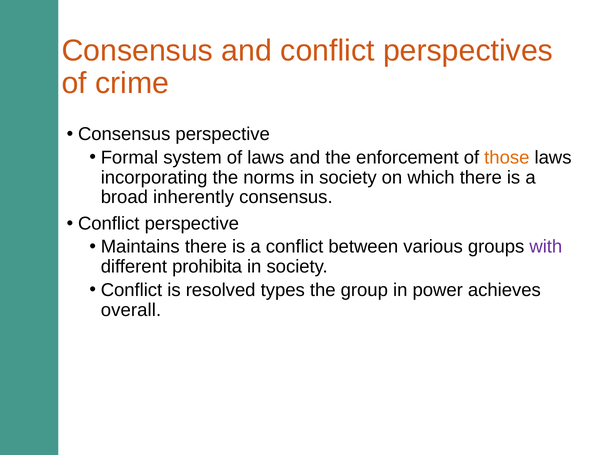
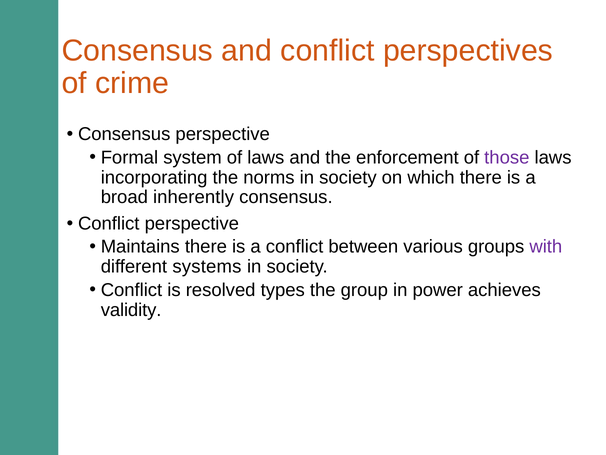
those colour: orange -> purple (507, 157)
prohibita: prohibita -> systems (207, 267)
overall: overall -> validity (131, 310)
